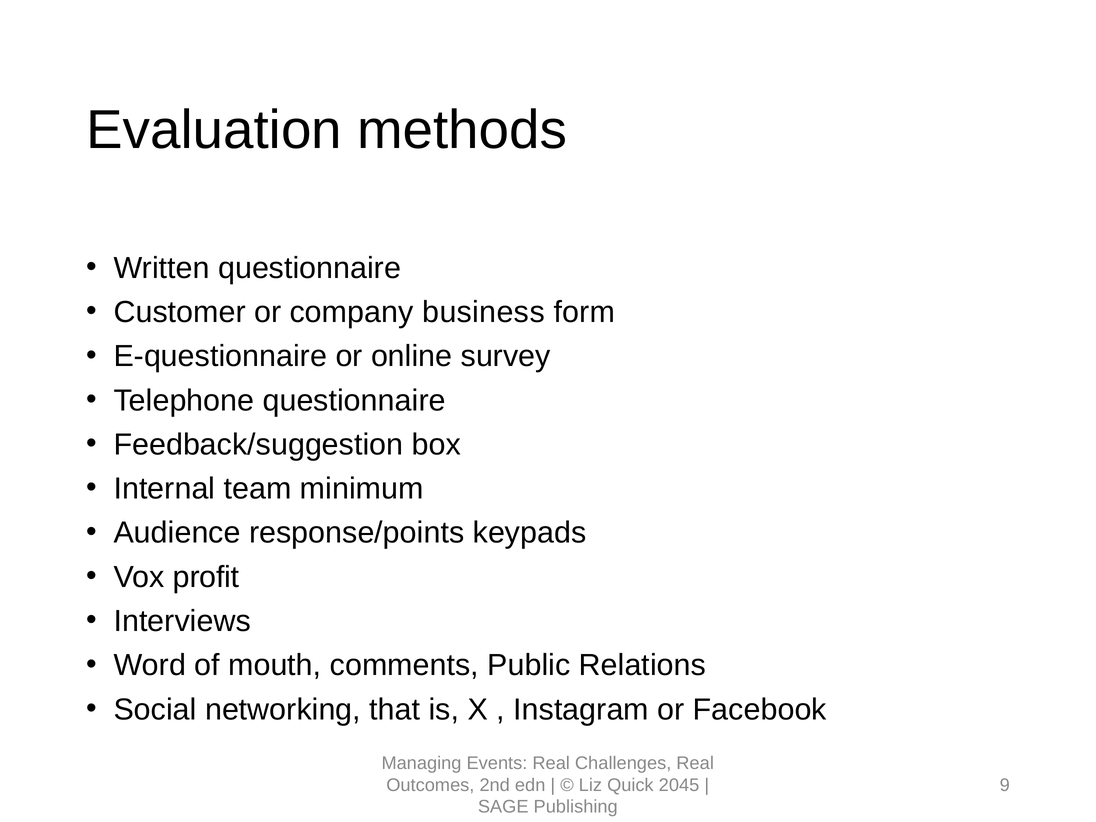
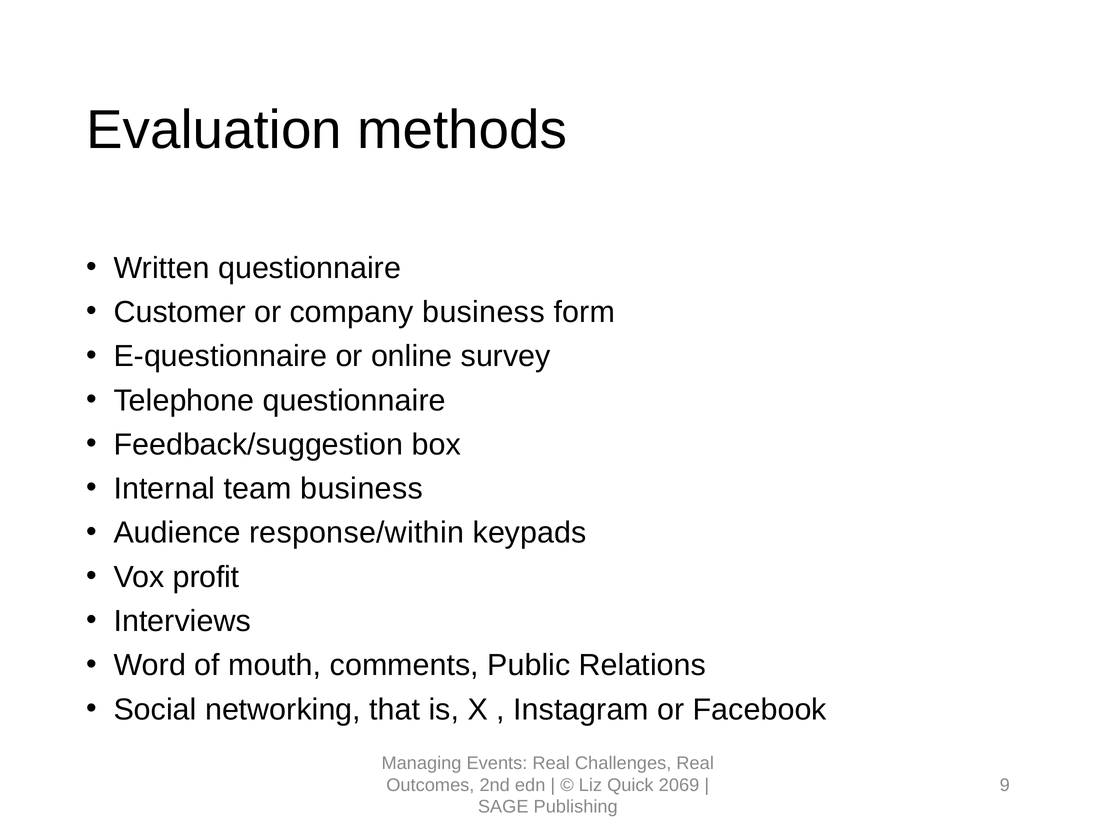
team minimum: minimum -> business (362, 489)
response/points: response/points -> response/within (357, 533)
2045: 2045 -> 2069 (679, 785)
